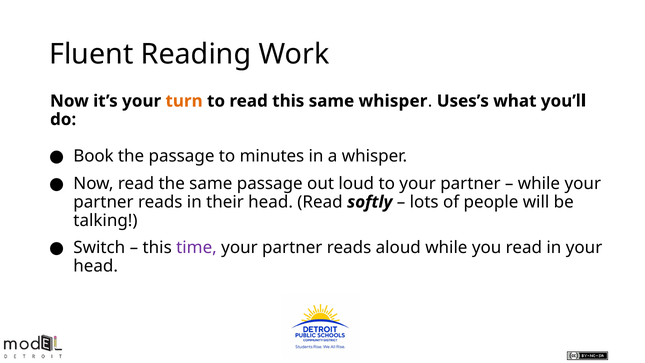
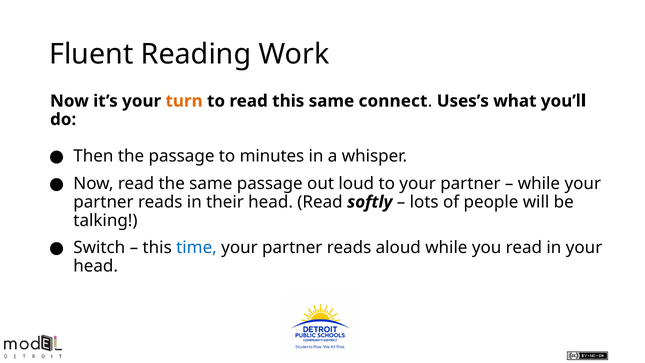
same whisper: whisper -> connect (393, 101)
Book: Book -> Then (93, 156)
time colour: purple -> blue (196, 248)
